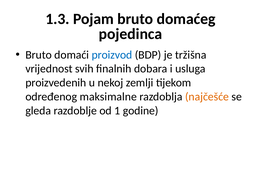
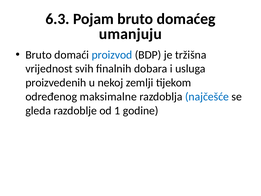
1.3: 1.3 -> 6.3 (57, 19)
pojedinca: pojedinca -> umanjuju (130, 34)
najčešće colour: orange -> blue (207, 97)
